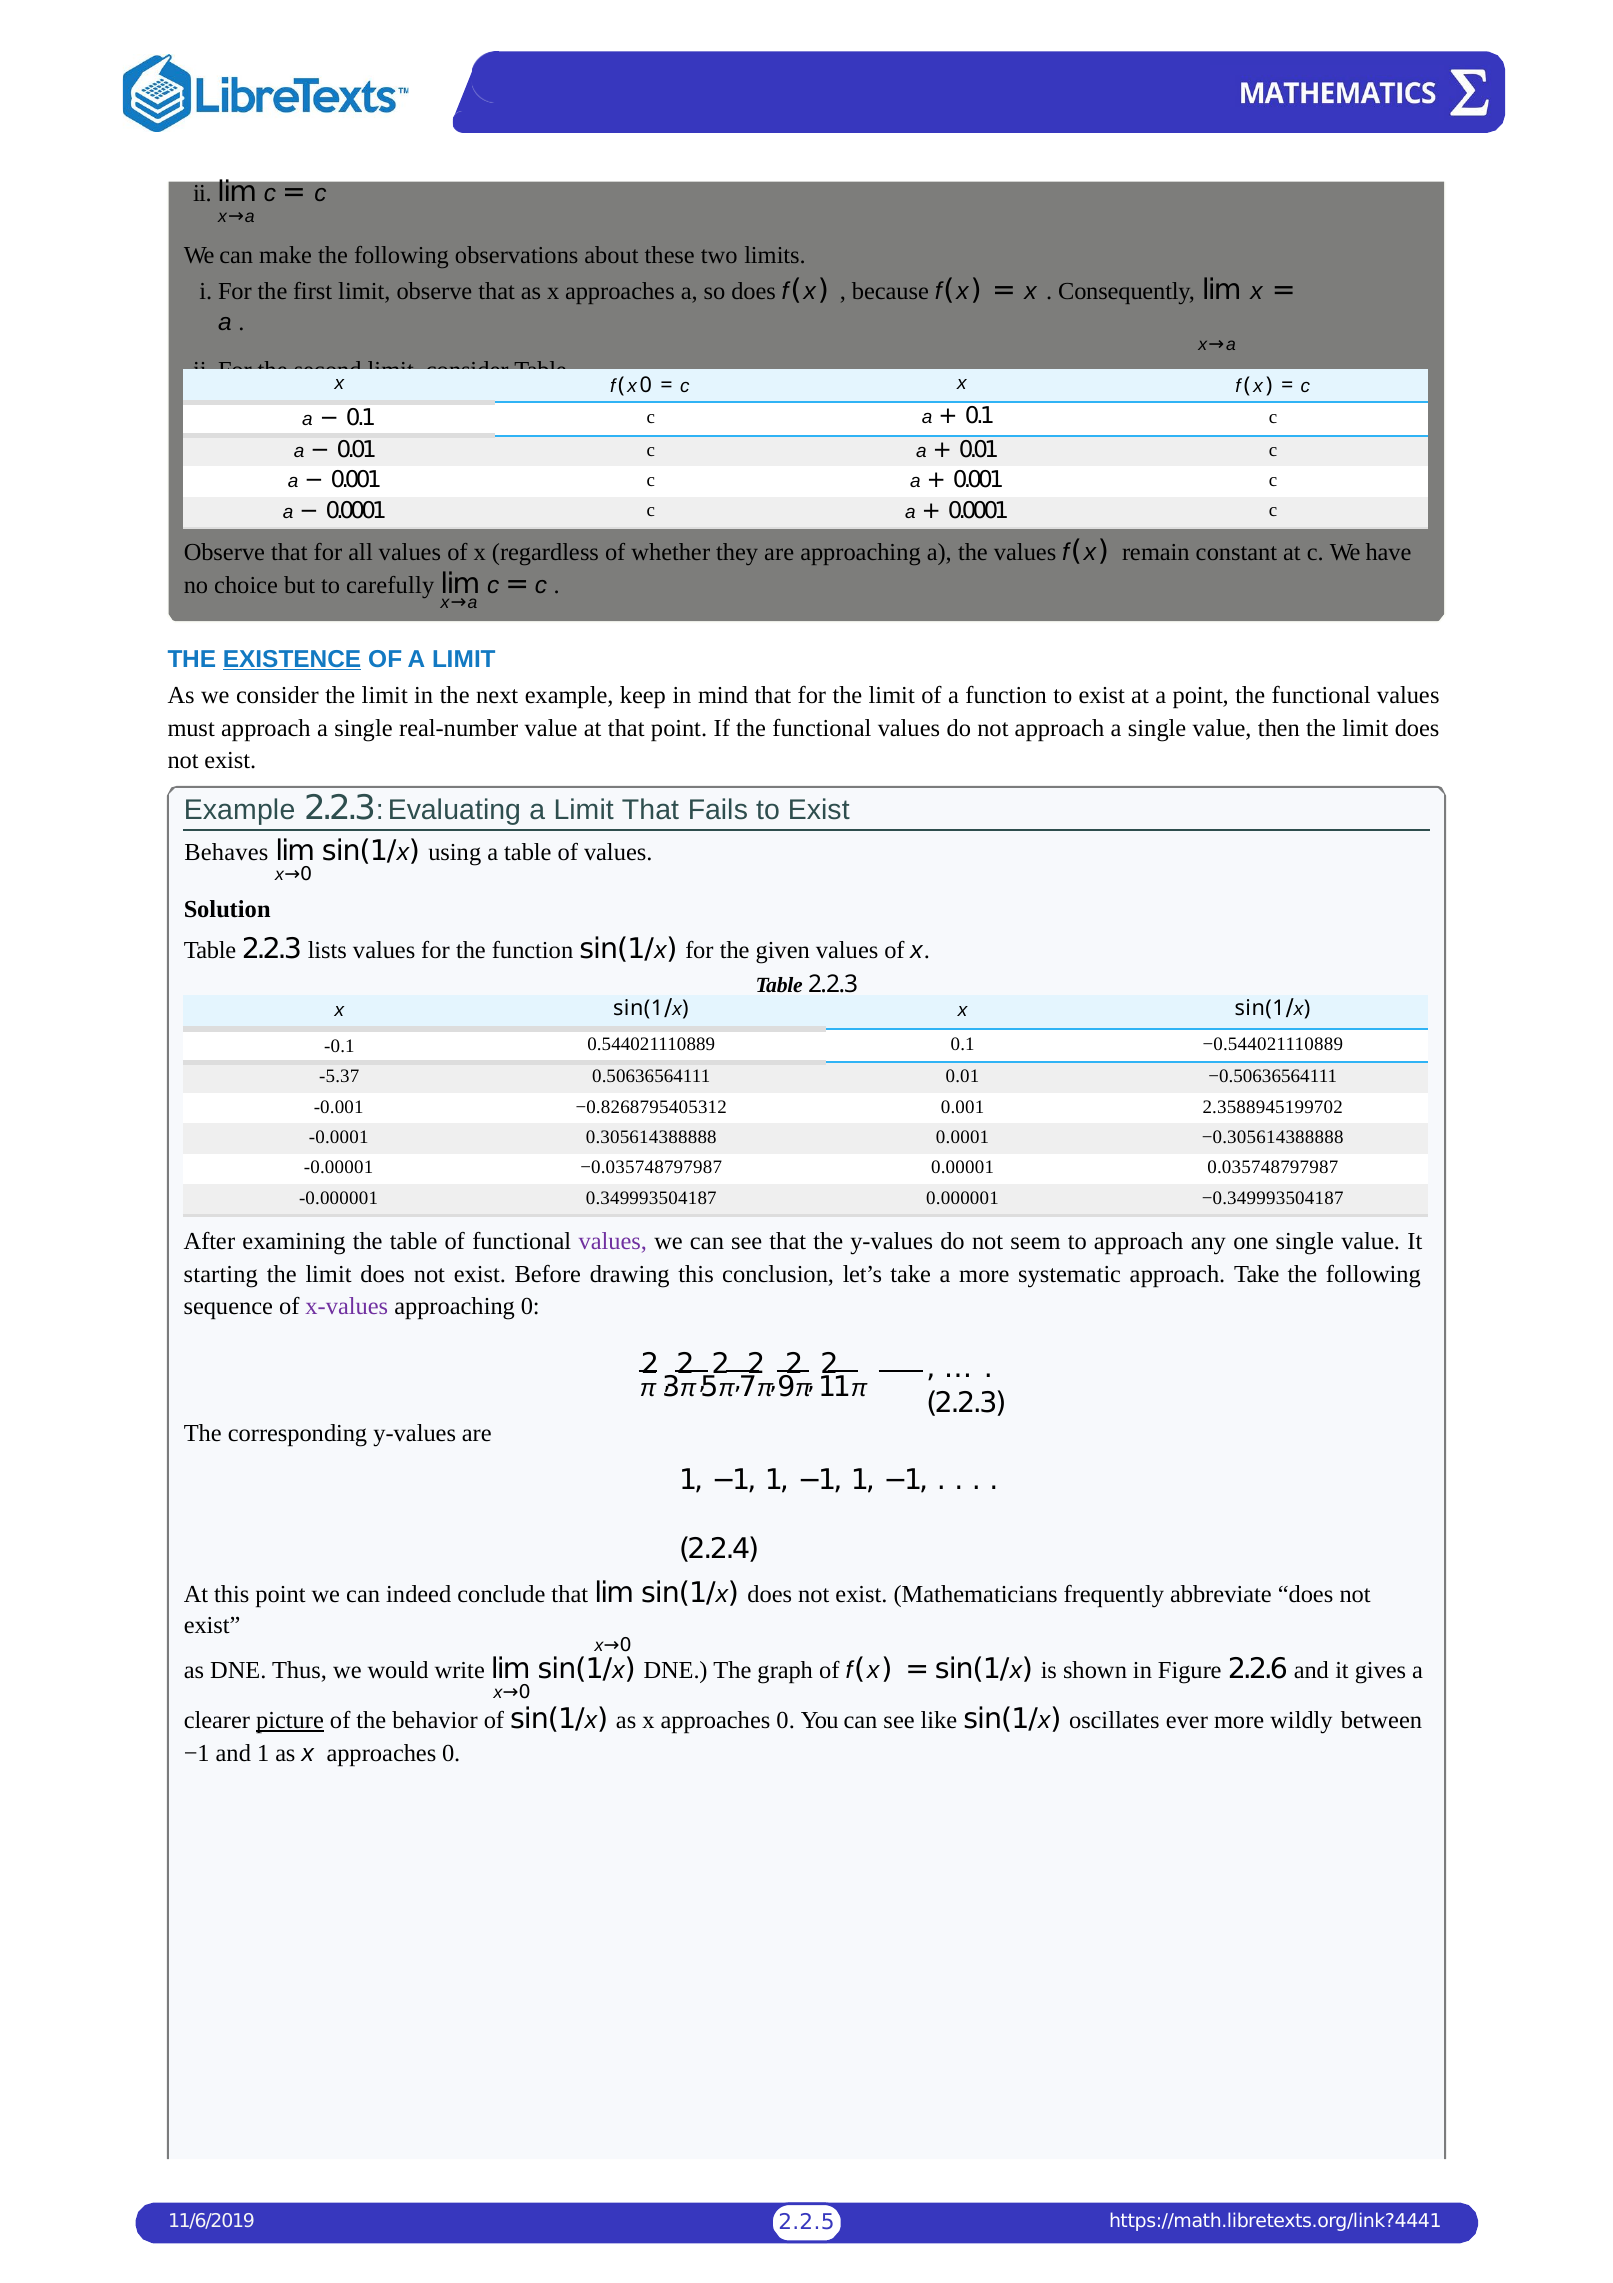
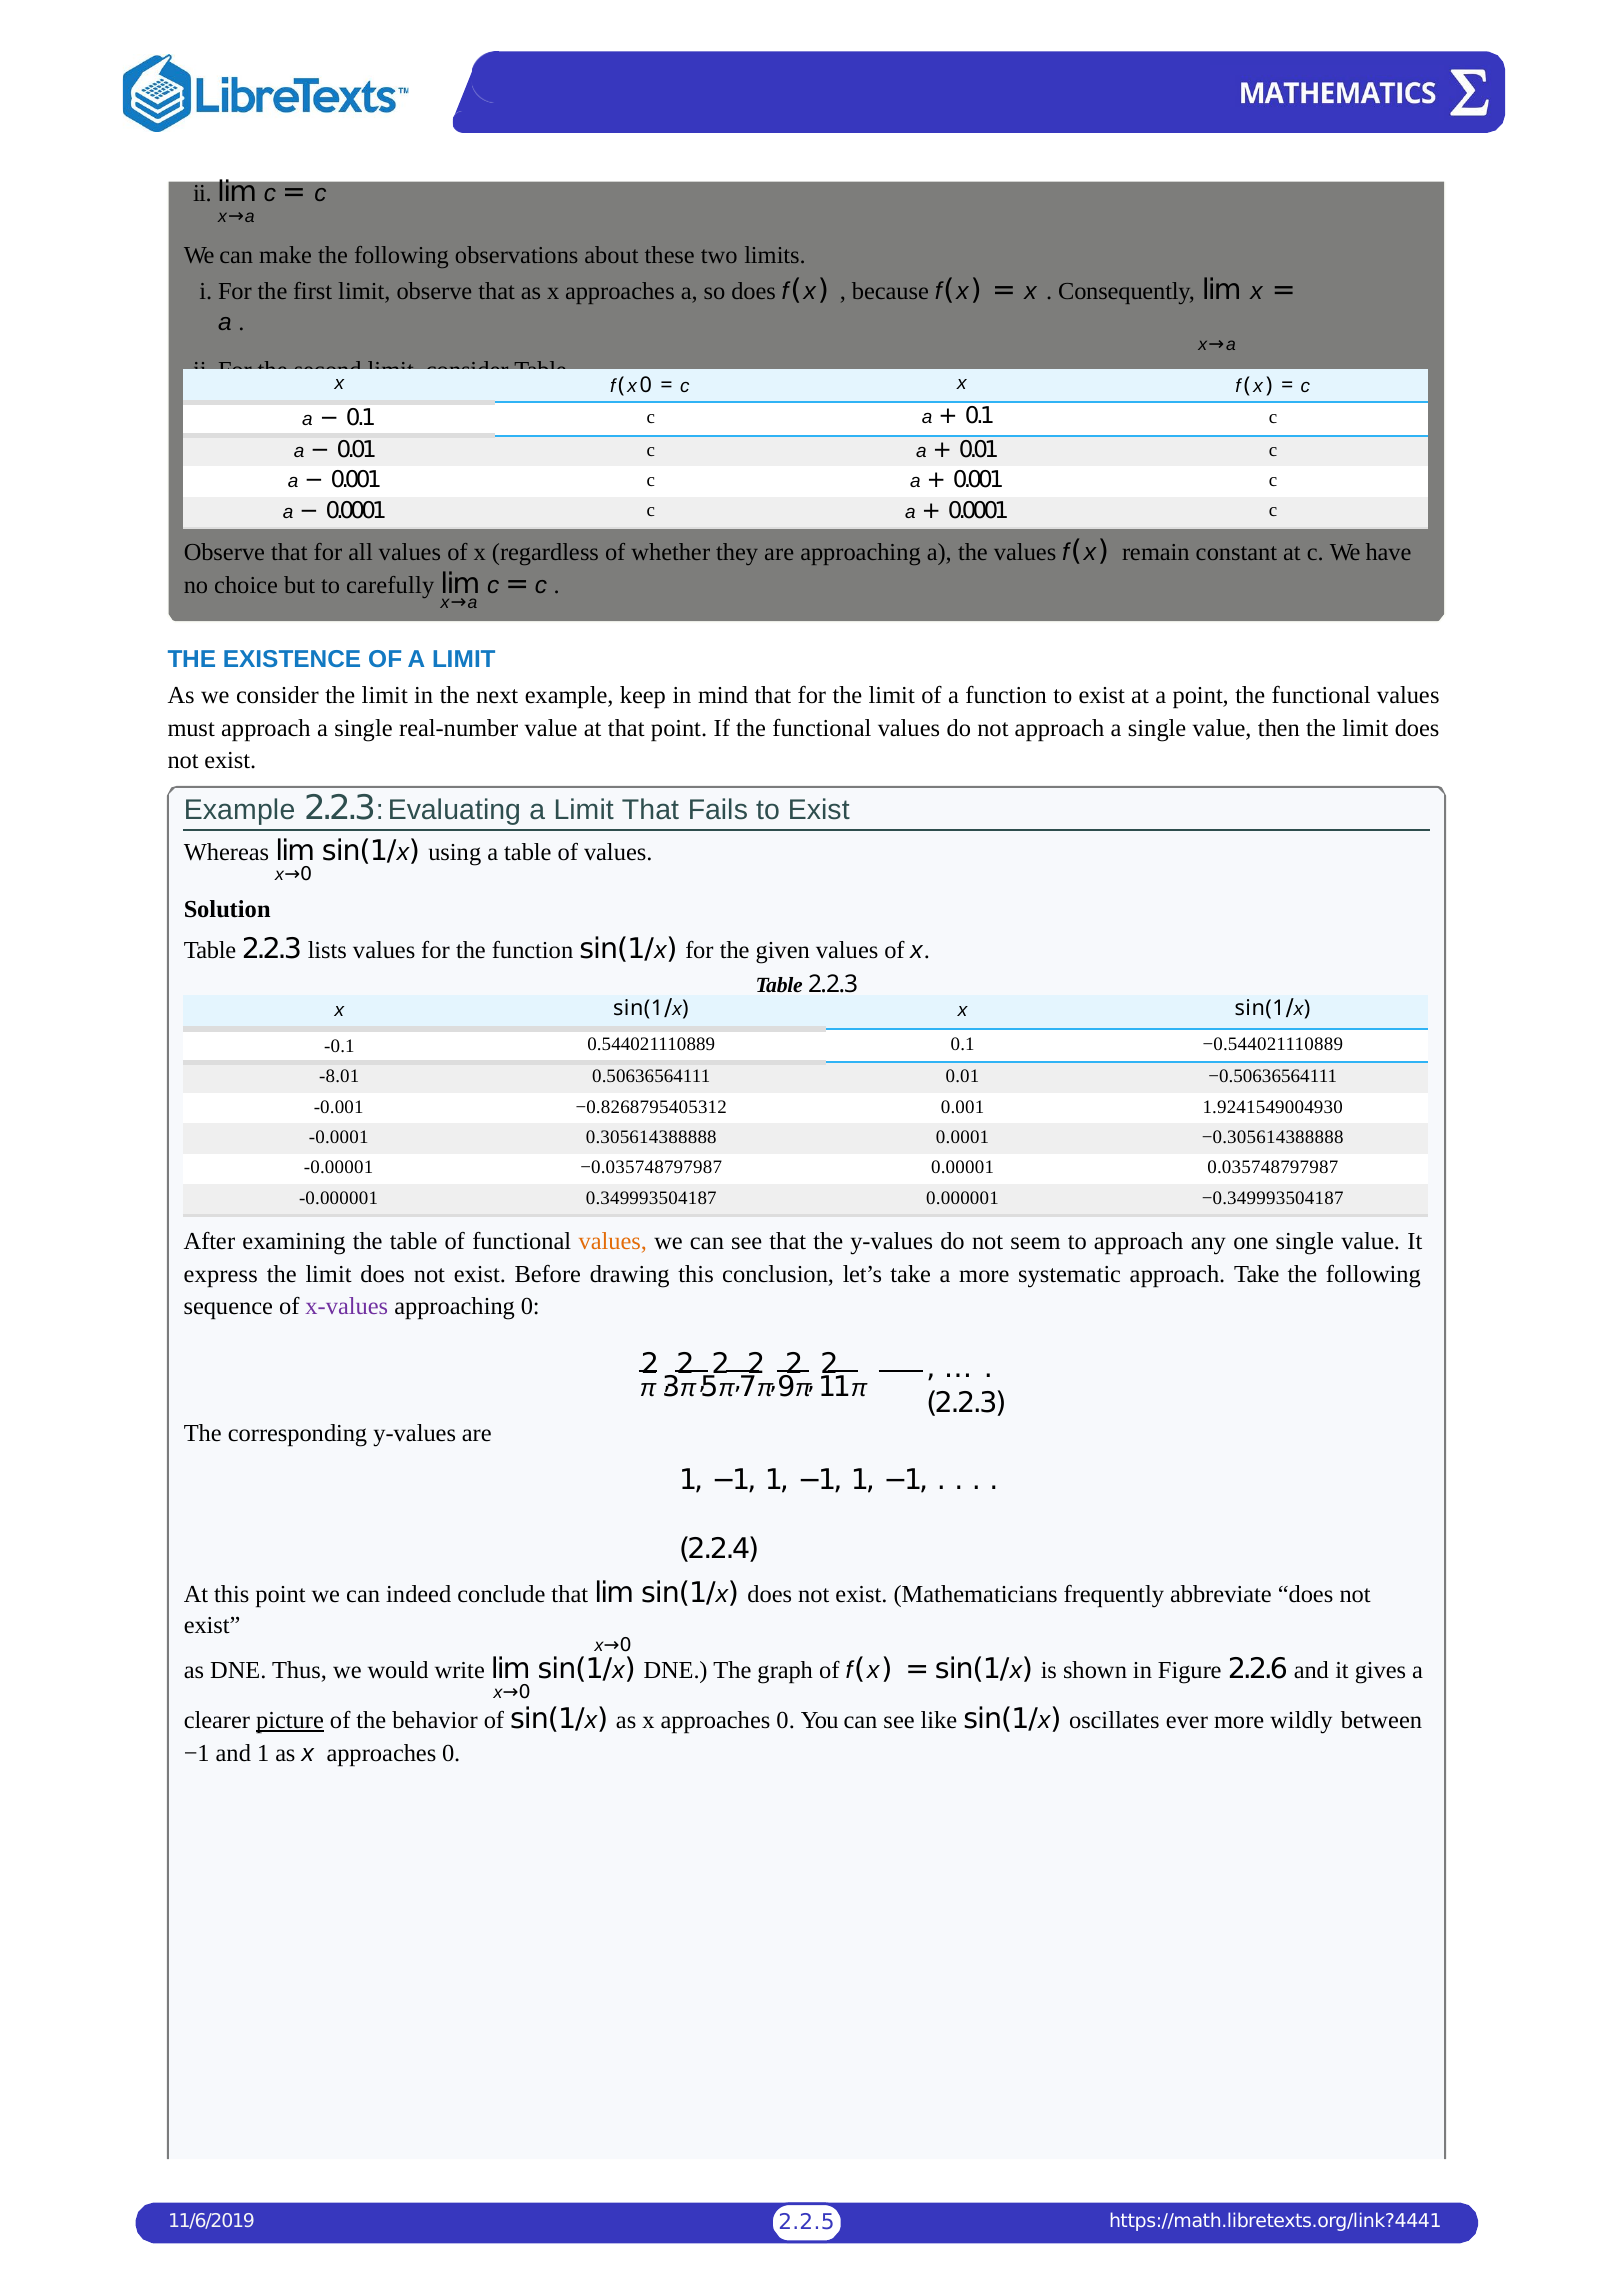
EXISTENCE underline: present -> none (292, 659)
Behaves: Behaves -> Whereas (226, 852)
-5.37: -5.37 -> -8.01 (339, 1076)
2.3588945199702: 2.3588945199702 -> 1.9241549004930 (1273, 1107)
values colour: purple -> orange (613, 1242)
starting: starting -> express (221, 1274)
